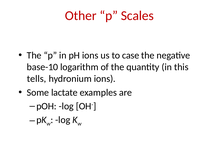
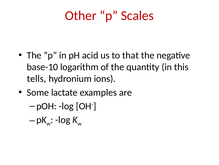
pH ions: ions -> acid (90, 55)
case: case -> that (131, 55)
